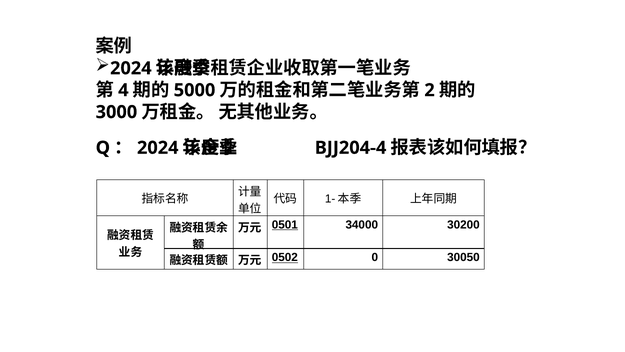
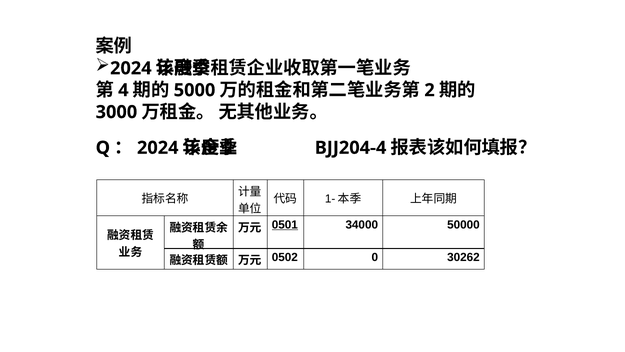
30200: 30200 -> 50000 (463, 224)
0502 underline: present -> none (285, 257)
30050: 30050 -> 30262 (463, 257)
